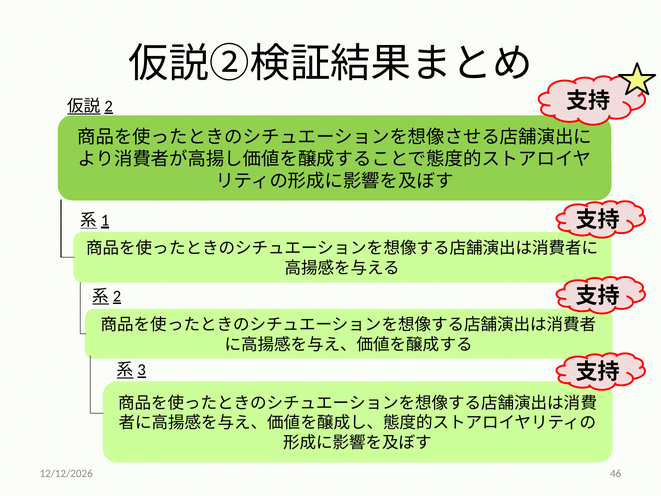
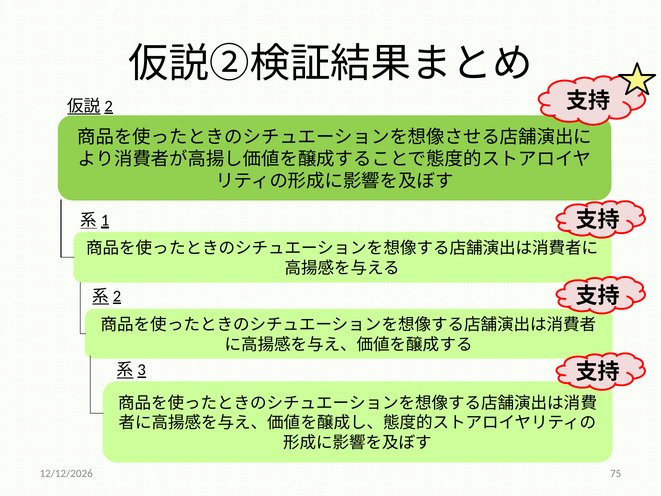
46: 46 -> 75 (616, 473)
